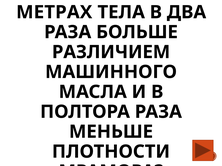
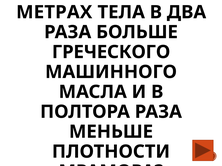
РАЗЛИЧИЕМ: РАЗЛИЧИЕМ -> ГРЕЧЕСКОГО (111, 52)
